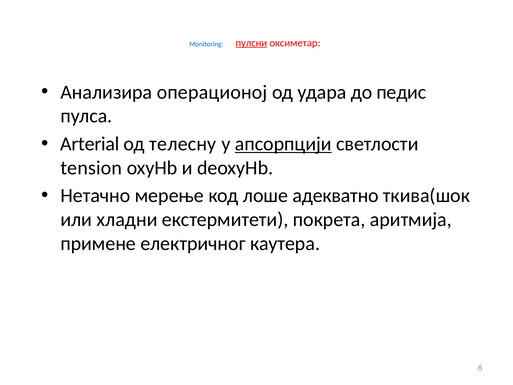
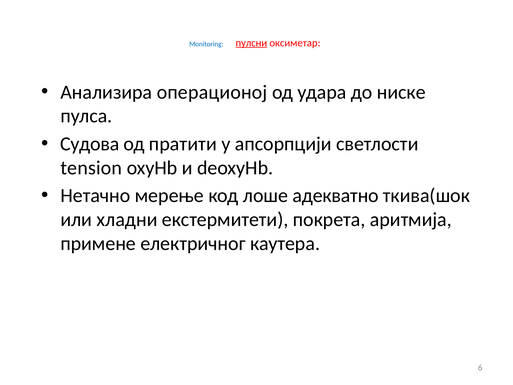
педис: педис -> ниске (401, 92)
Arterial: Arterial -> Судова (90, 144)
телесну: телесну -> пратити (183, 144)
апсорпцији underline: present -> none (283, 144)
